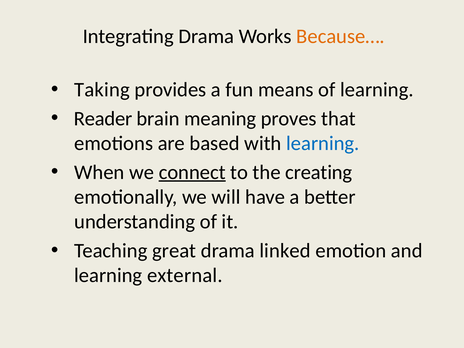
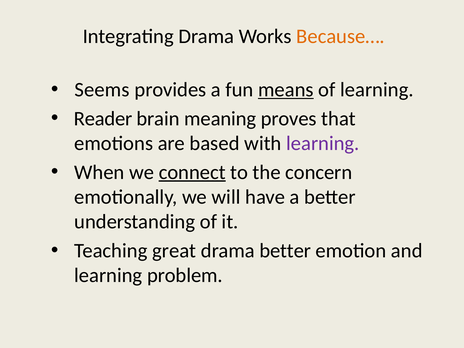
Taking: Taking -> Seems (102, 90)
means underline: none -> present (286, 90)
learning colour: blue -> purple (323, 143)
creating: creating -> concern (319, 172)
drama linked: linked -> better (285, 251)
external: external -> problem (185, 275)
